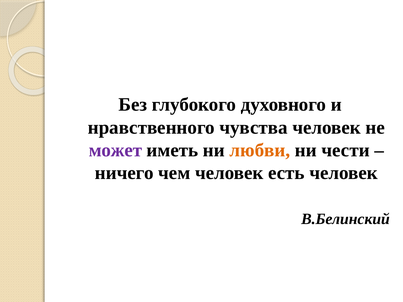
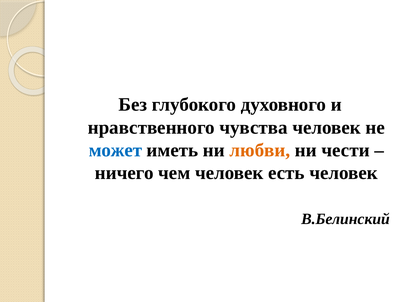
может colour: purple -> blue (115, 150)
